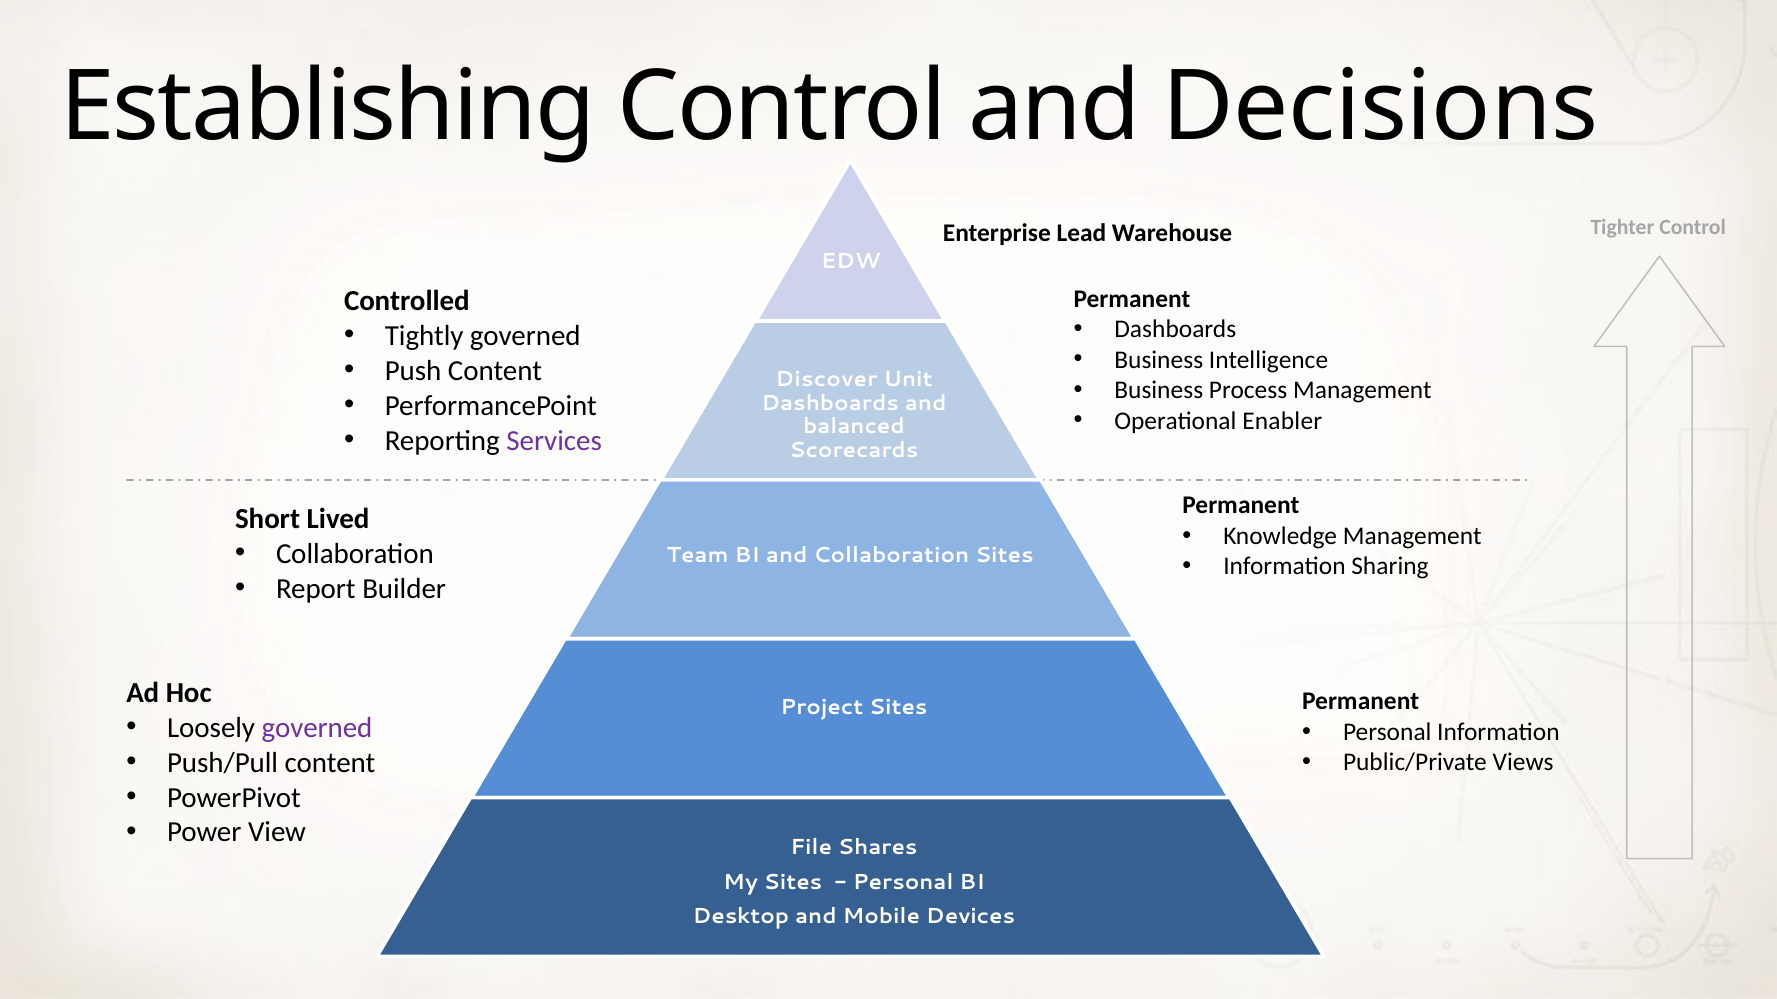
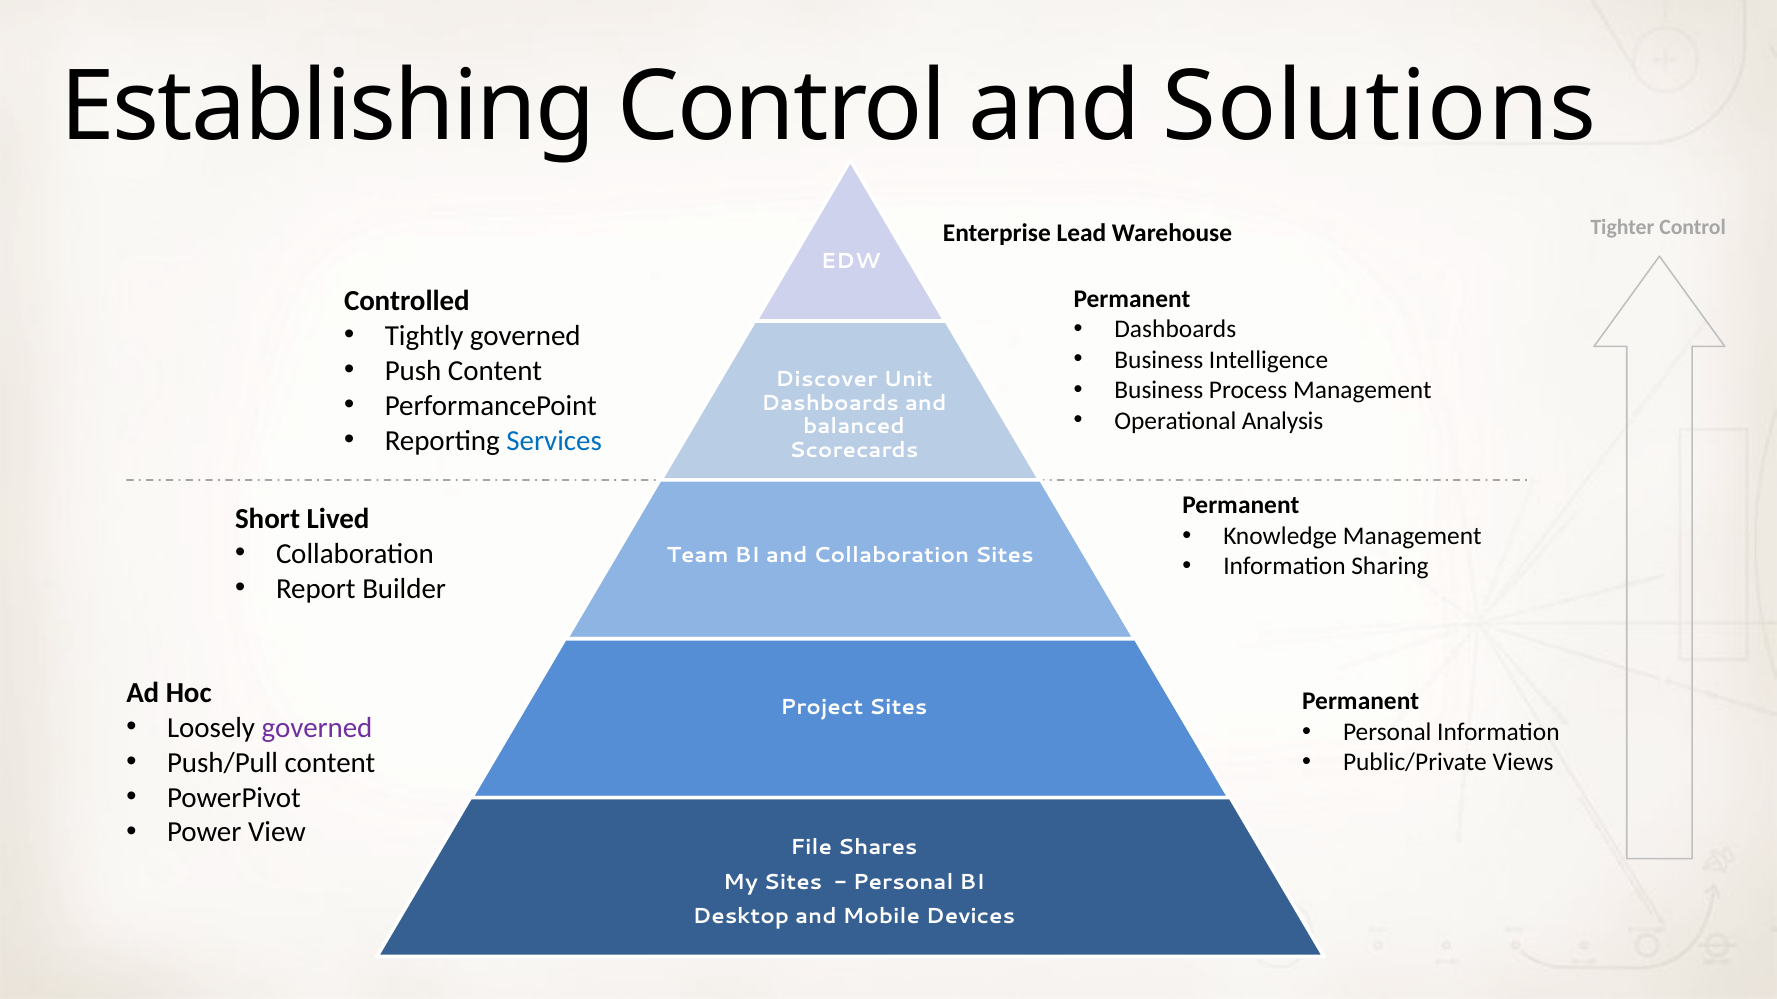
Decisions: Decisions -> Solutions (1380, 108)
Enabler: Enabler -> Analysis (1283, 421)
Services colour: purple -> blue (554, 441)
